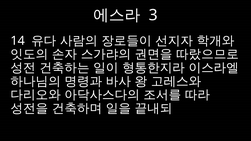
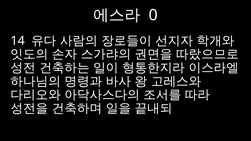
3: 3 -> 0 (153, 15)
